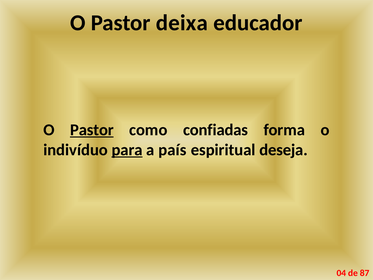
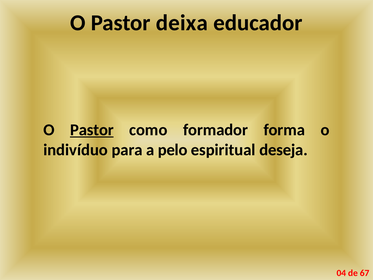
confiadas: confiadas -> formador (215, 130)
para underline: present -> none (127, 150)
país: país -> pelo (173, 150)
87: 87 -> 67 (365, 273)
